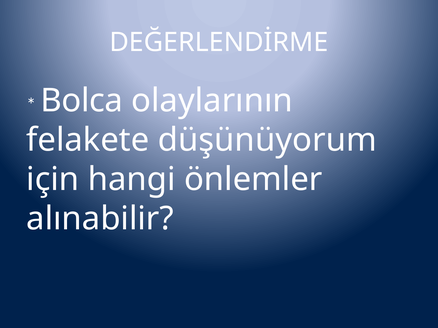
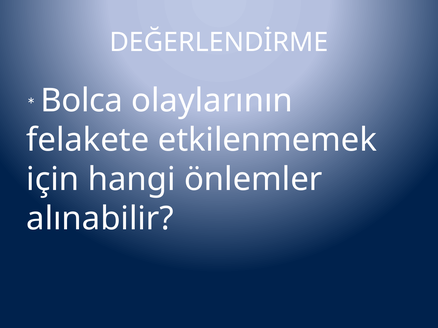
düşünüyorum: düşünüyorum -> etkilenmemek (267, 140)
